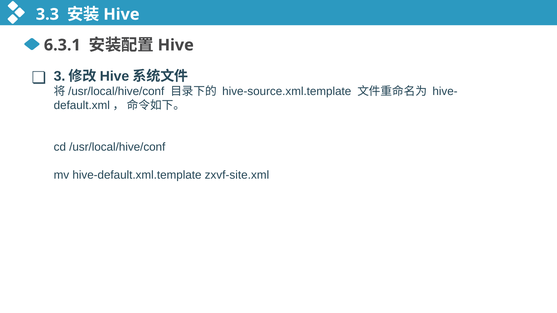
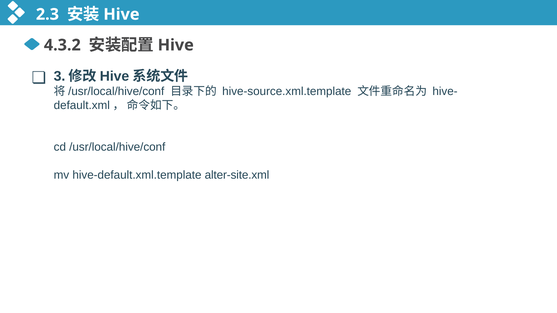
3.3: 3.3 -> 2.3 (47, 14)
6.3.1: 6.3.1 -> 4.3.2 (62, 45)
zxvf-site.xml: zxvf-site.xml -> alter-site.xml (237, 175)
